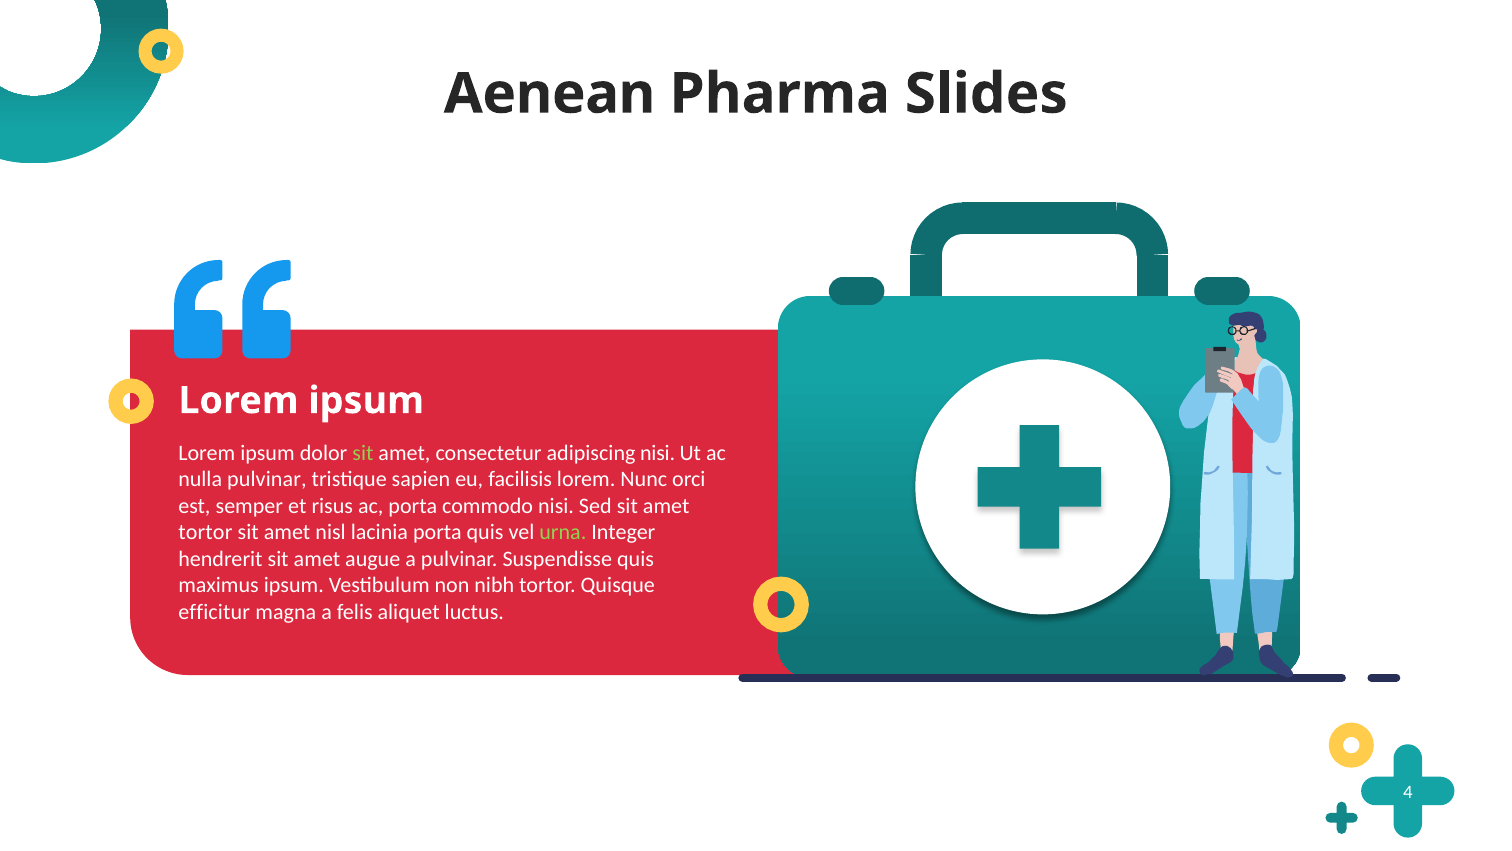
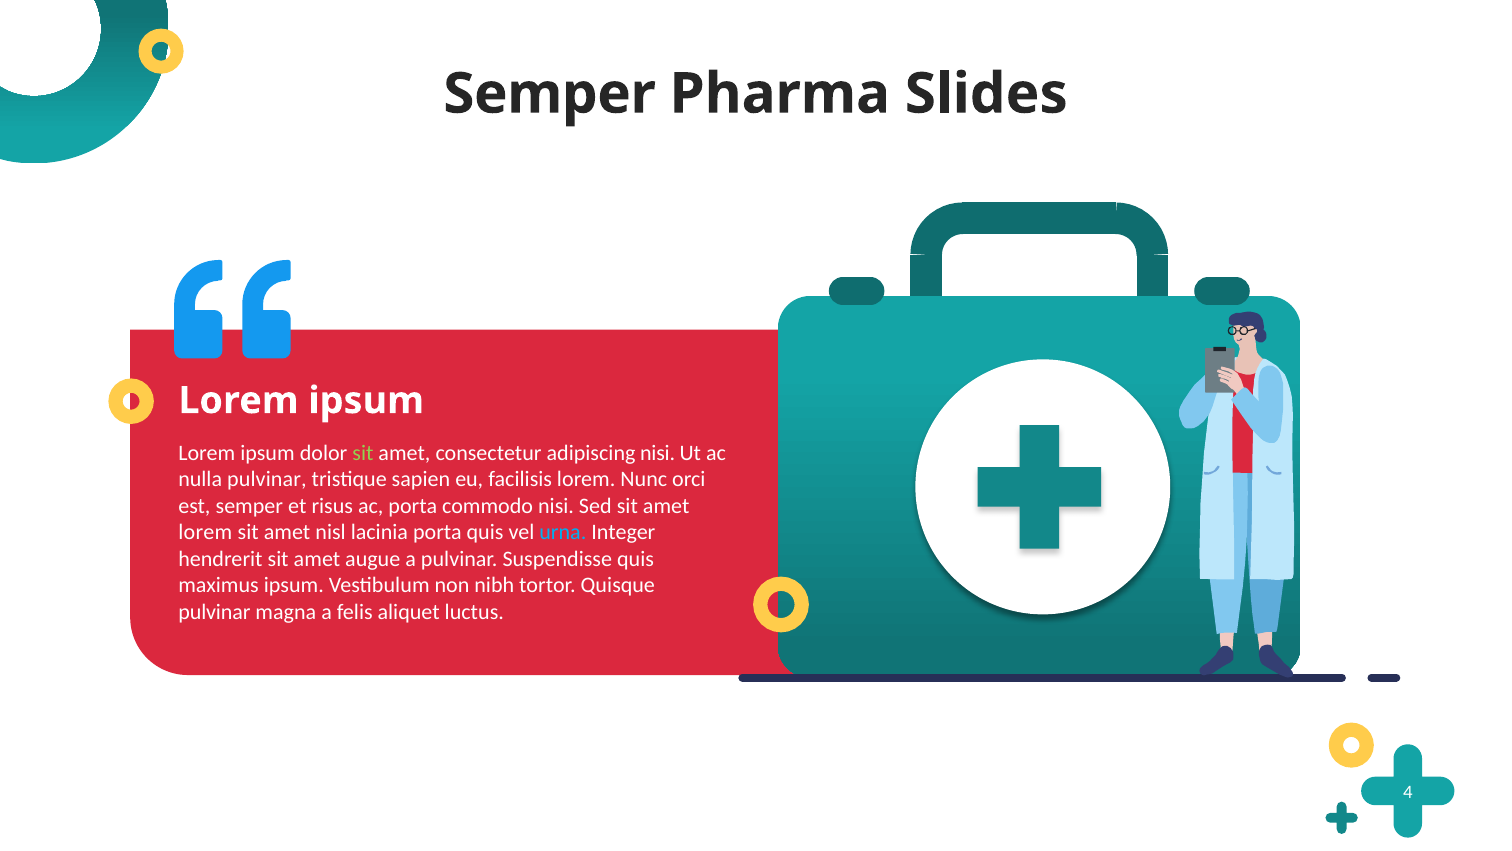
Aenean: Aenean -> Semper (550, 94)
tortor: tortor -> lorem (205, 532)
urna colour: light green -> light blue (563, 532)
efficitur: efficitur -> pulvinar (214, 611)
